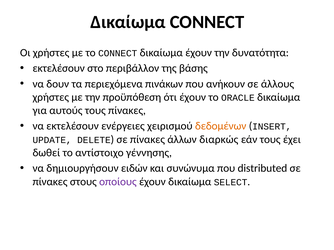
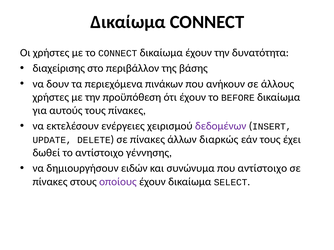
εκτελέσουν: εκτελέσουν -> διαχείρισης (59, 68)
ORACLE: ORACLE -> BEFORE (238, 98)
δεδομένων colour: orange -> purple (221, 126)
που distributed: distributed -> αντίστοιχο (262, 169)
